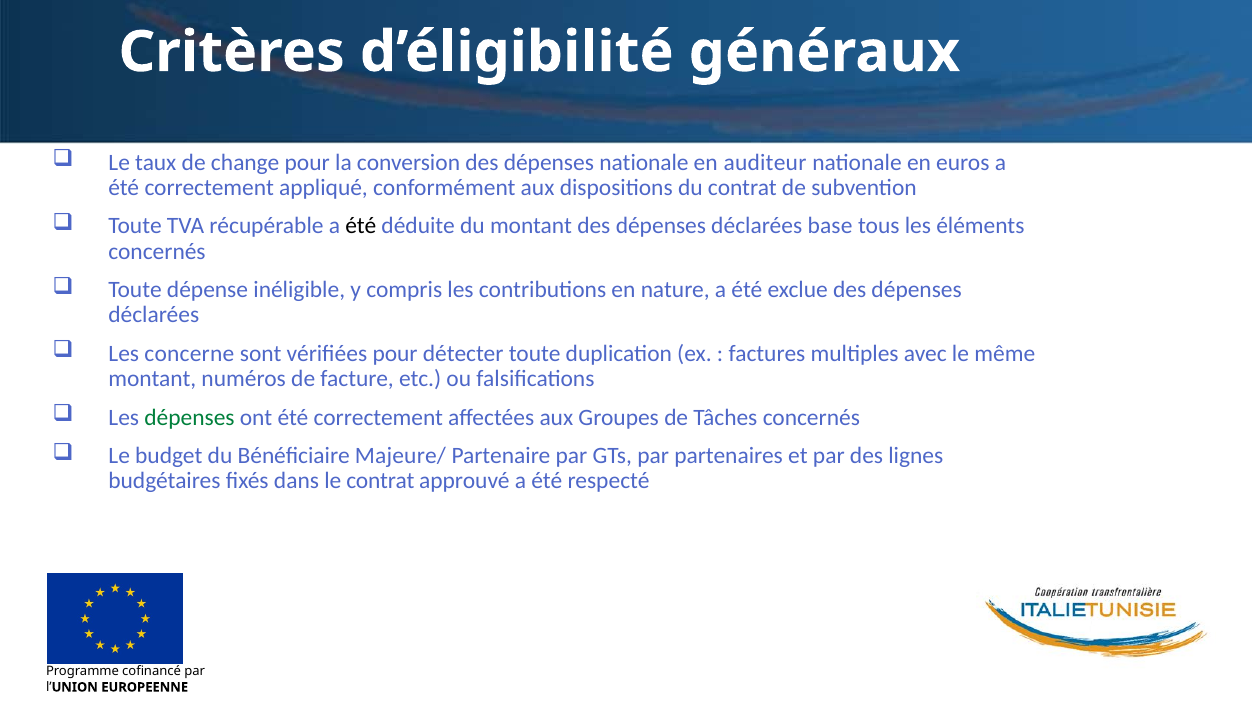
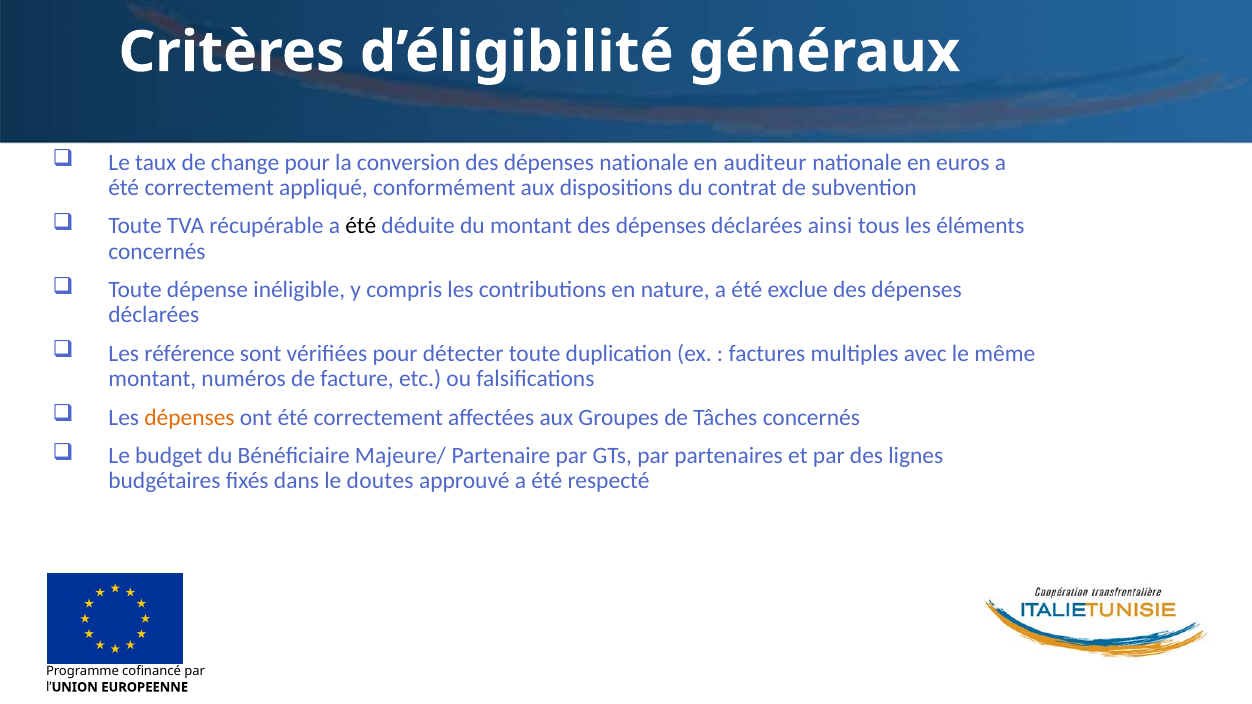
base: base -> ainsi (830, 226)
concerne: concerne -> référence (190, 354)
dépenses colour: green -> orange (189, 418)
le contrat: contrat -> doutes (380, 481)
